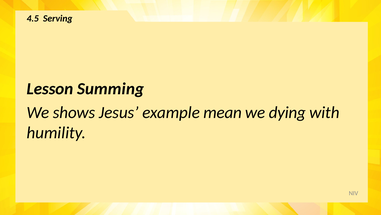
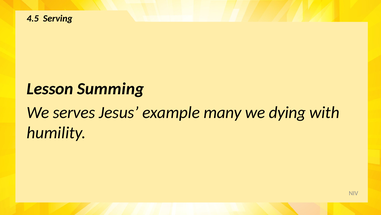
shows: shows -> serves (74, 112)
mean: mean -> many (223, 112)
